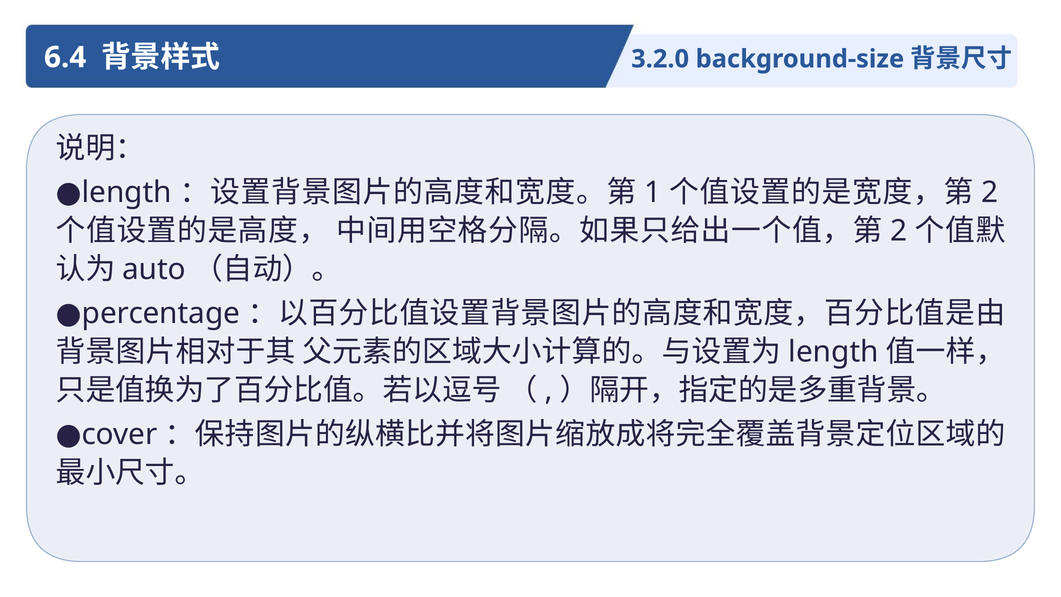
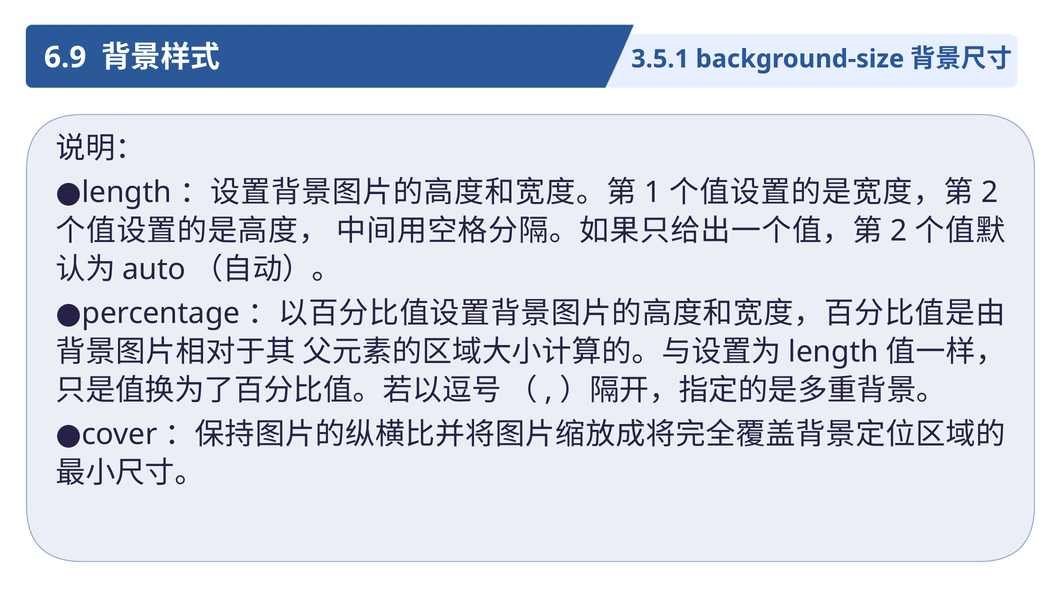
6.4: 6.4 -> 6.9 (65, 57)
3.2.0: 3.2.0 -> 3.5.1 (660, 59)
